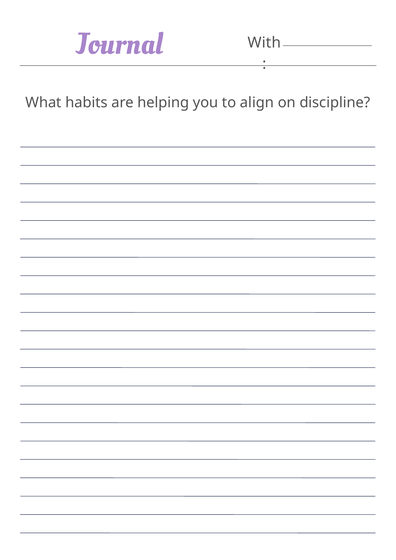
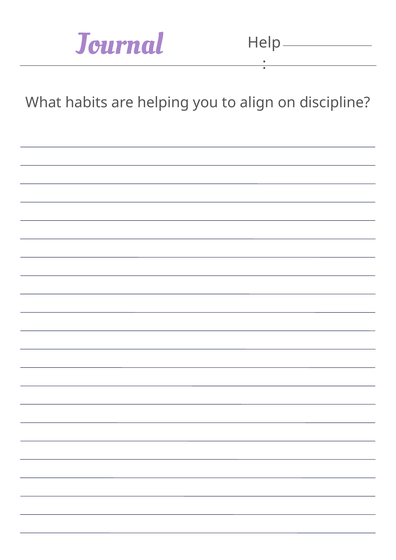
With: With -> Help (264, 43)
